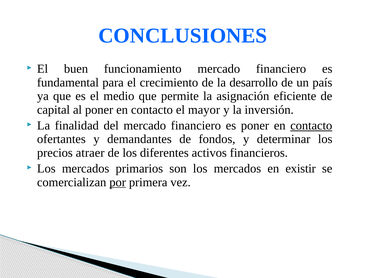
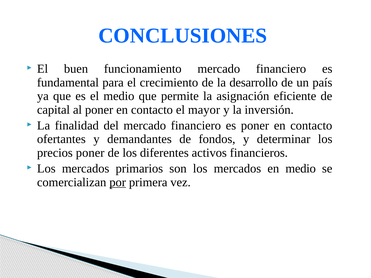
contacto underline: present -> none (311, 126)
precios atraer: atraer -> poner (90, 153)
en existir: existir -> medio (301, 169)
